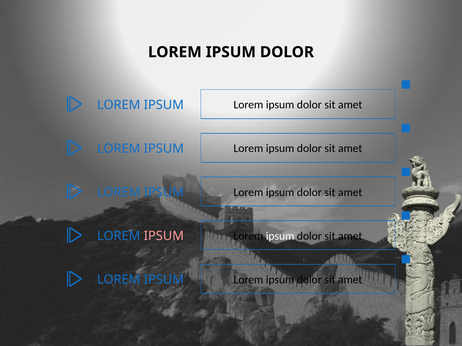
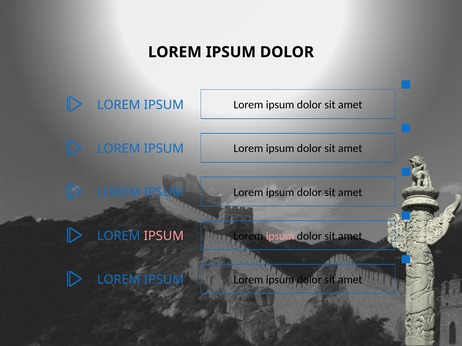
ipsum colour: white -> pink (280, 236)
